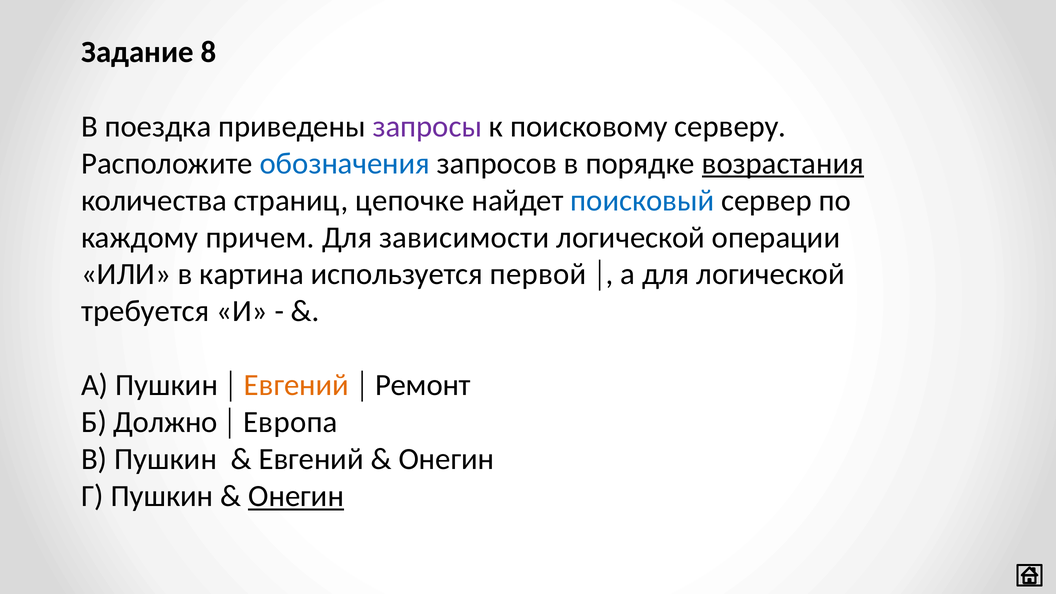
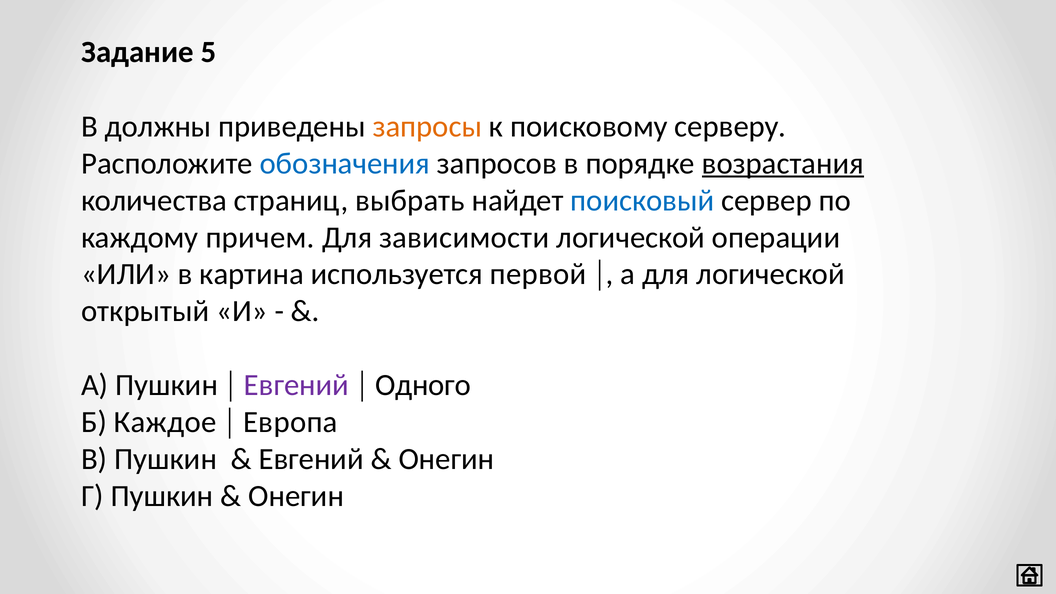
8: 8 -> 5 (208, 52)
поездка: поездка -> должны (158, 126)
запросы colour: purple -> orange (427, 126)
цепочке: цепочке -> выбрать (410, 200)
требуется: требуется -> открытый (145, 311)
Евгений colour: orange -> purple (297, 385)
Ремонт: Ремонт -> Одного (423, 385)
Должно: Должно -> Каждое (165, 422)
Онегин underline: present -> none (296, 496)
